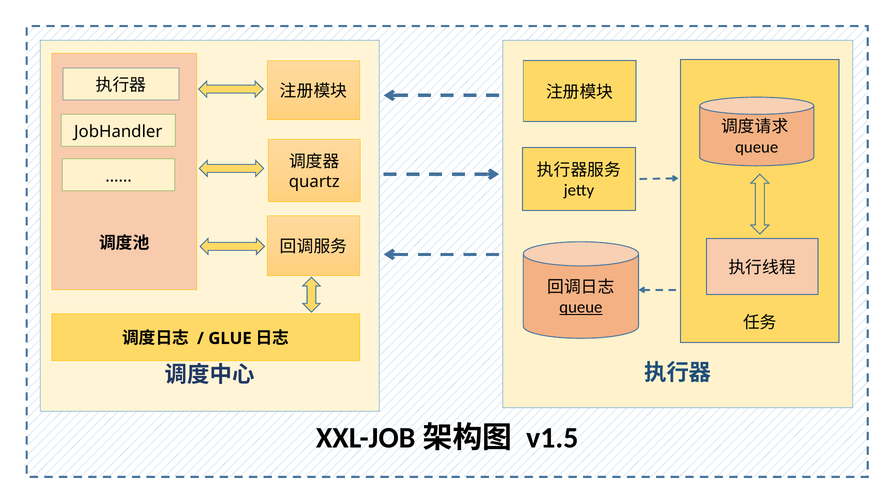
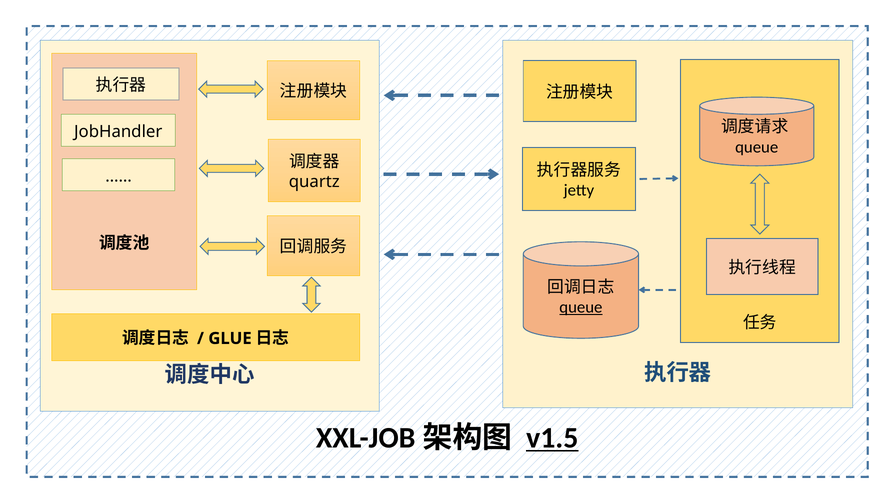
v1.5 underline: none -> present (552, 438)
